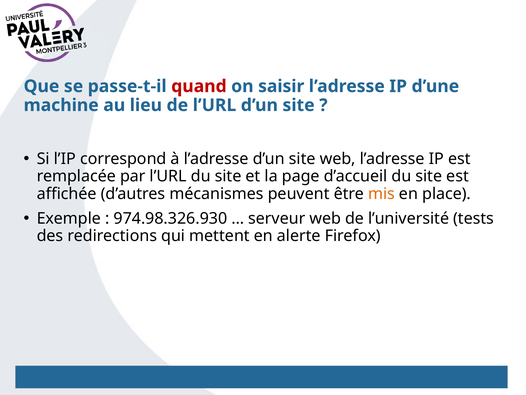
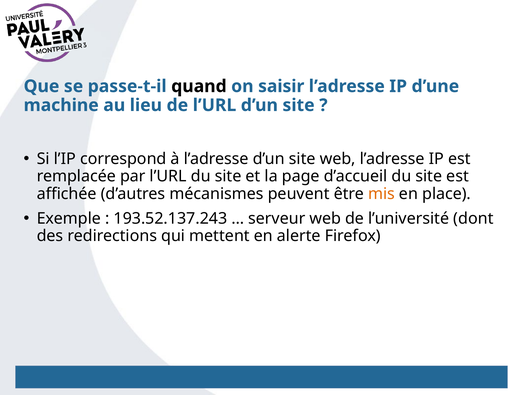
quand colour: red -> black (199, 86)
974.98.326.930: 974.98.326.930 -> 193.52.137.243 (170, 218)
tests: tests -> dont (473, 218)
